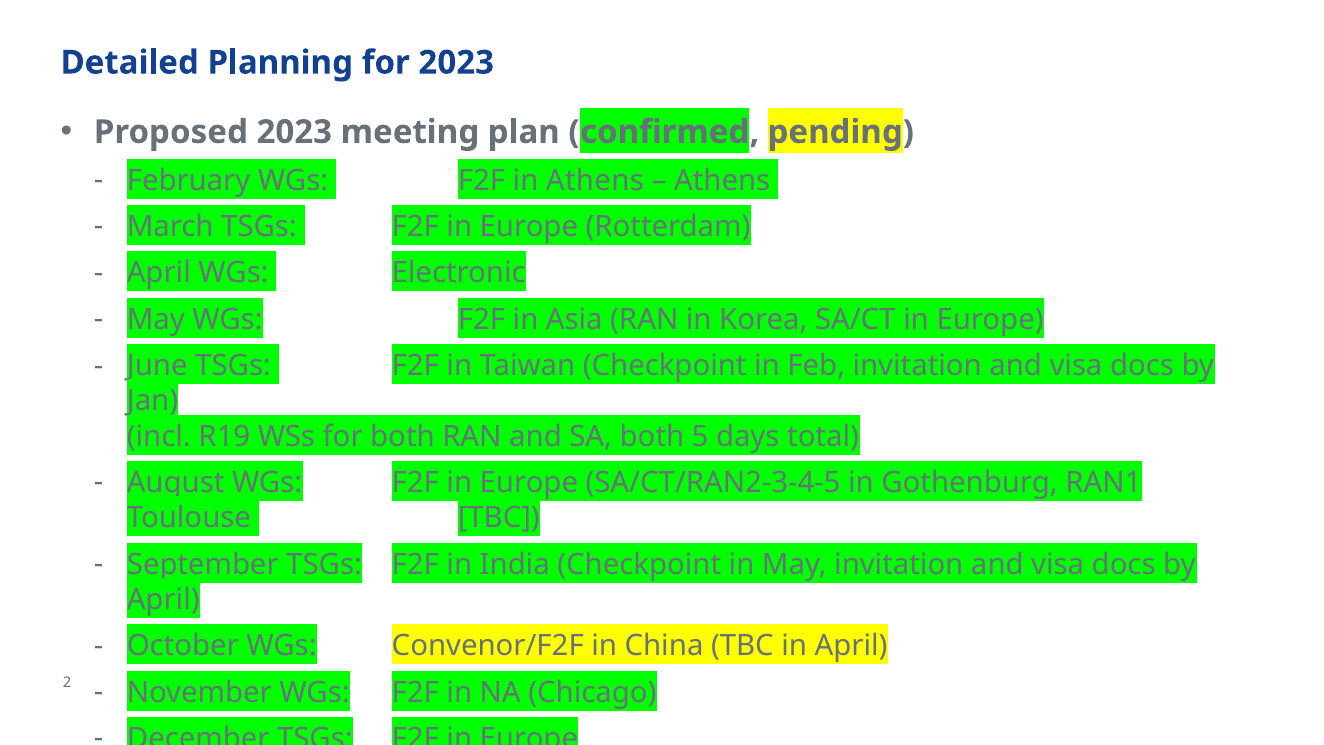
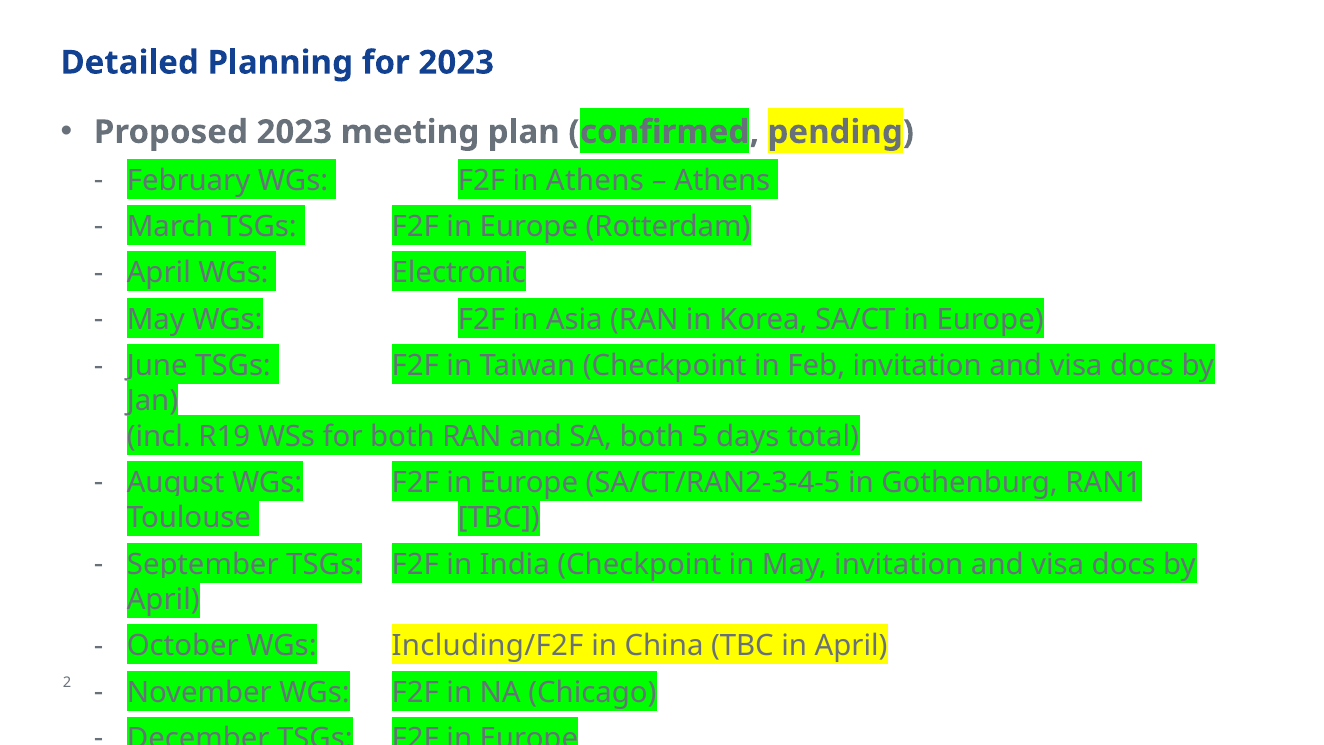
Convenor/F2F: Convenor/F2F -> Including/F2F (488, 646)
